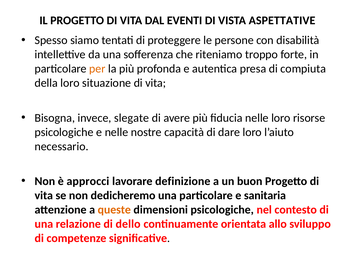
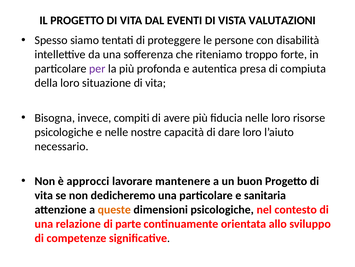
ASPETTATIVE: ASPETTATIVE -> VALUTAZIONI (282, 20)
per colour: orange -> purple (97, 69)
slegate: slegate -> compiti (132, 118)
definizione: definizione -> mantenere (183, 181)
dello: dello -> parte (128, 223)
